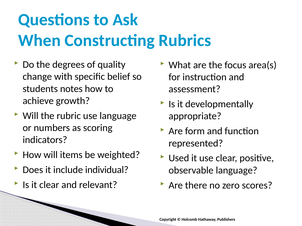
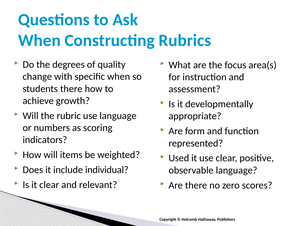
specific belief: belief -> when (119, 77)
students notes: notes -> there (71, 89)
